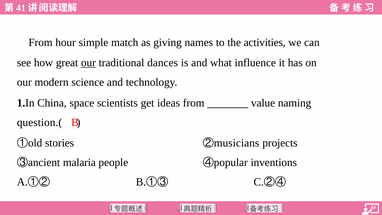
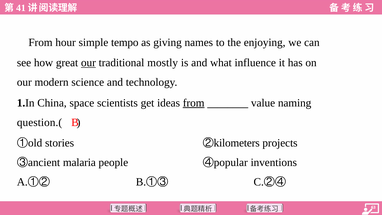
match: match -> tempo (125, 42)
activities: activities -> enjoying (265, 42)
dances: dances -> mostly (163, 63)
from underline: none -> present (194, 103)
musicians: musicians -> kilometers (237, 143)
